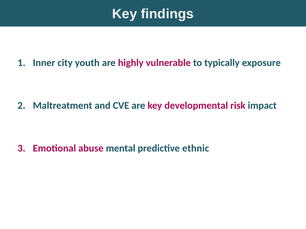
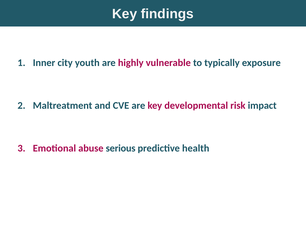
mental: mental -> serious (121, 149)
ethnic: ethnic -> health (196, 149)
